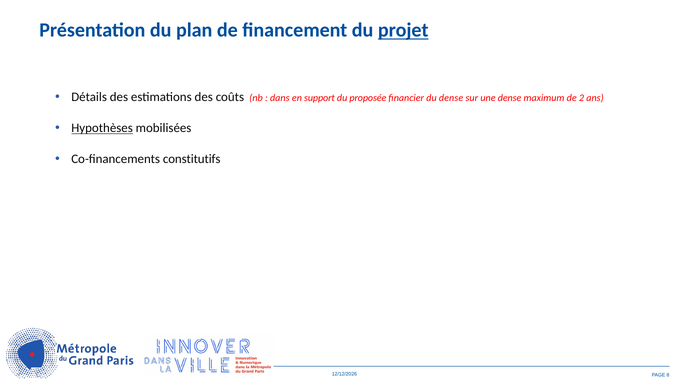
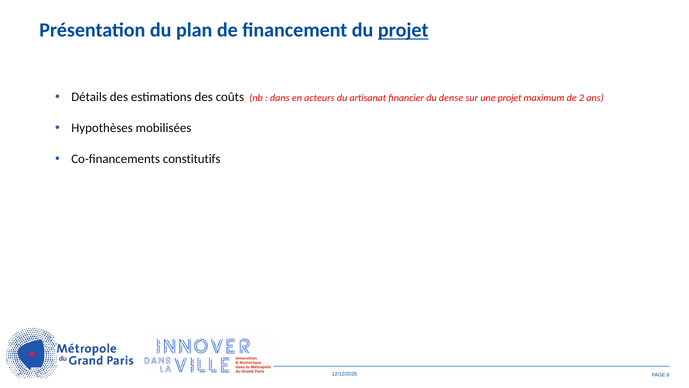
support: support -> acteurs (319, 98)
proposée: proposée -> artisanat (368, 98)
une dense: dense -> projet (510, 98)
Hypothèses underline: present -> none (102, 128)
